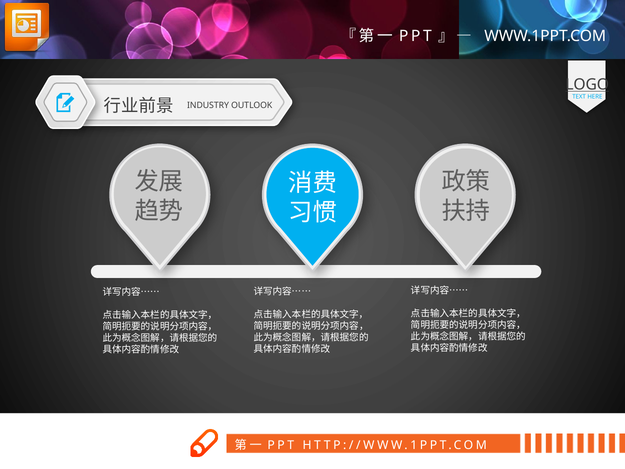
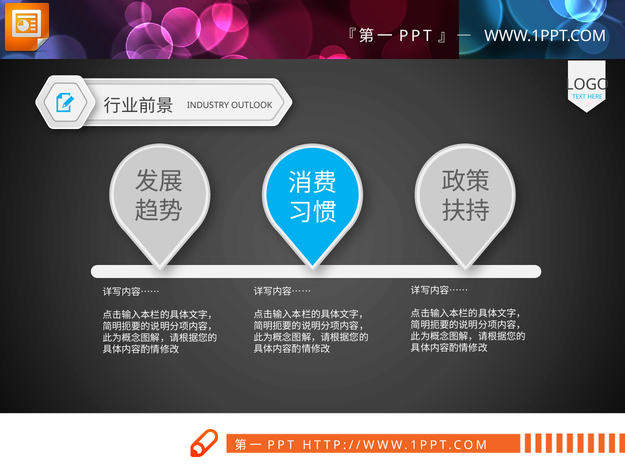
LOGO underline: present -> none (587, 84)
